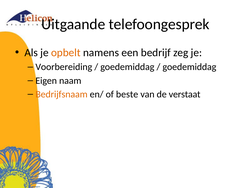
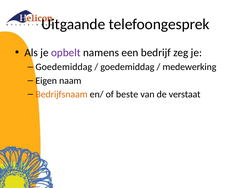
opbelt colour: orange -> purple (66, 53)
Voorbereiding: Voorbereiding -> Goedemiddag (64, 67)
goedemiddag: goedemiddag -> medewerking (189, 67)
